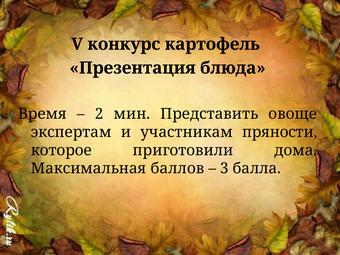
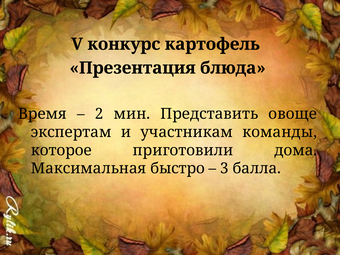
пряности: пряности -> команды (280, 132)
баллов: баллов -> быстро (178, 168)
